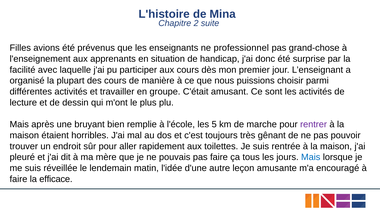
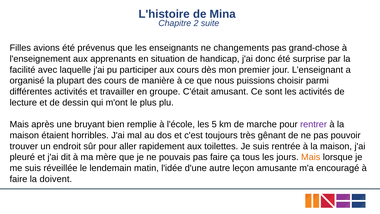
professionnel: professionnel -> changements (241, 48)
Mais colour: blue -> orange (311, 157)
efficace: efficace -> doivent (56, 179)
